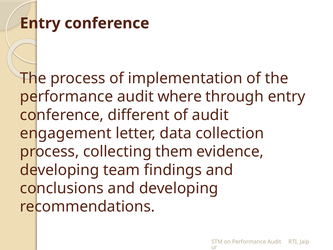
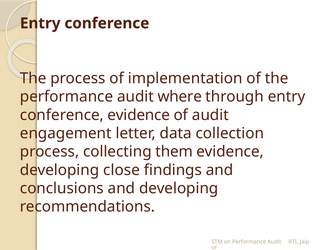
conference different: different -> evidence (139, 115)
team: team -> close (122, 170)
